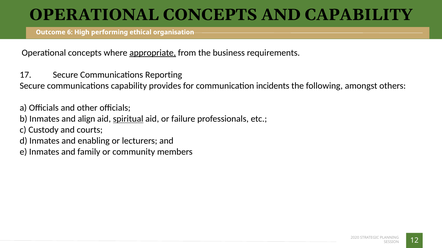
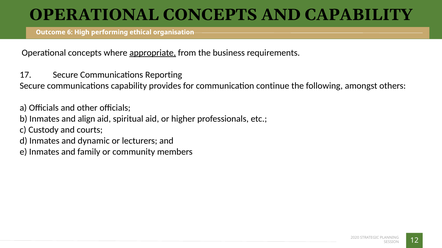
incidents: incidents -> continue (273, 86)
spiritual underline: present -> none (128, 119)
failure: failure -> higher (183, 119)
enabling: enabling -> dynamic (94, 141)
